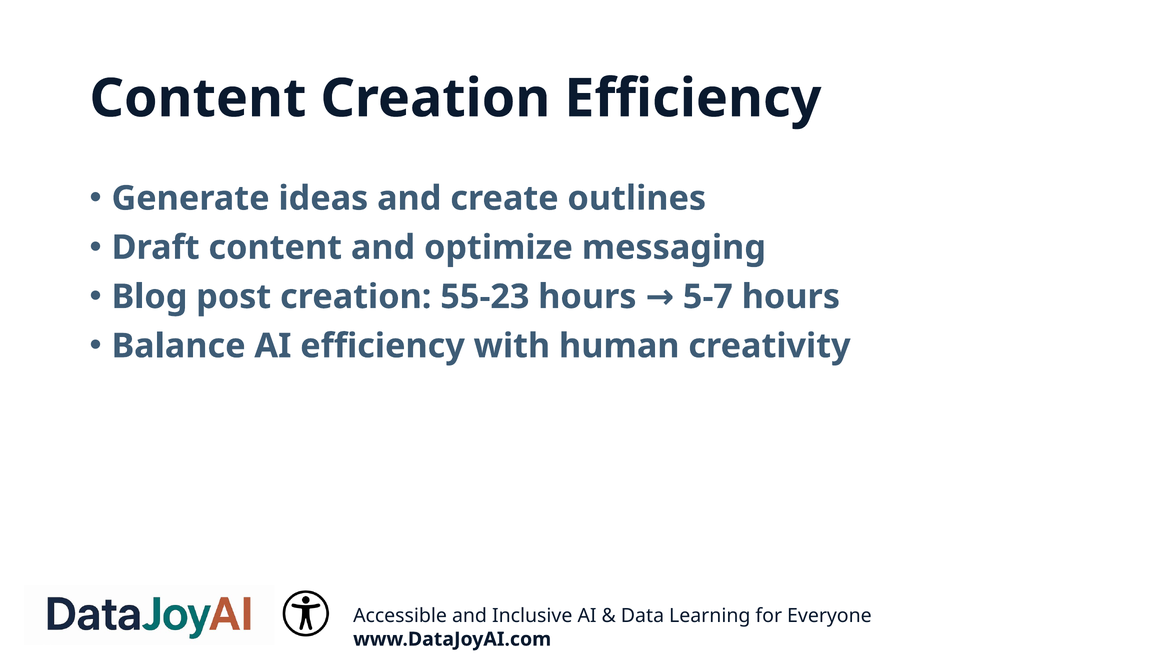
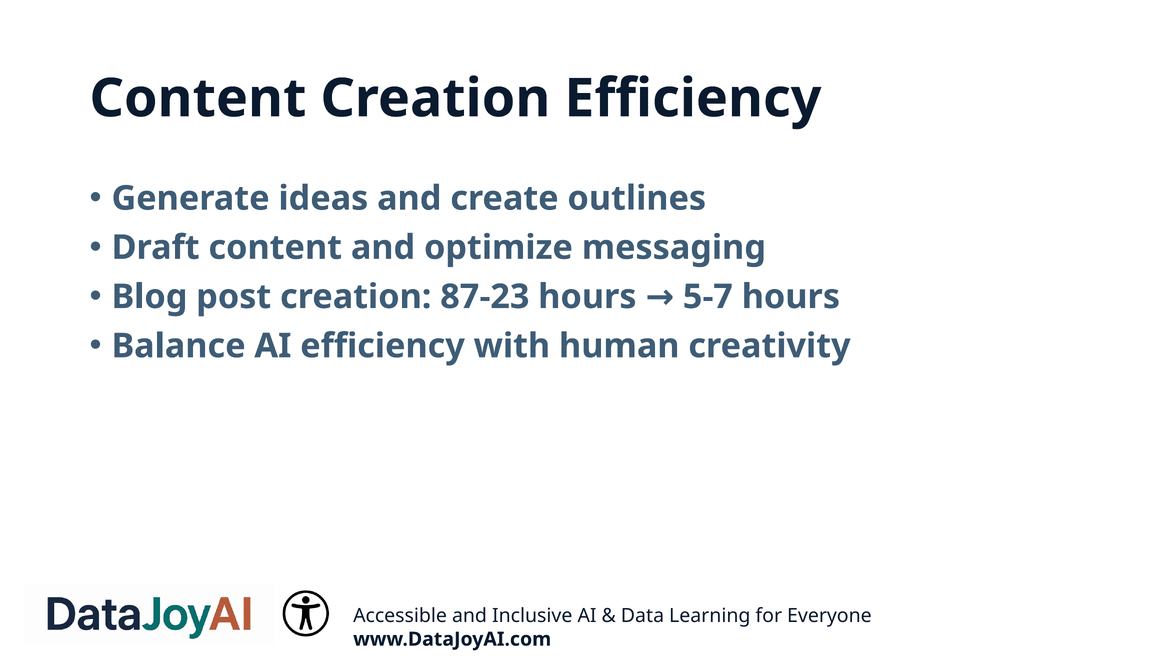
55-23: 55-23 -> 87-23 (485, 297)
